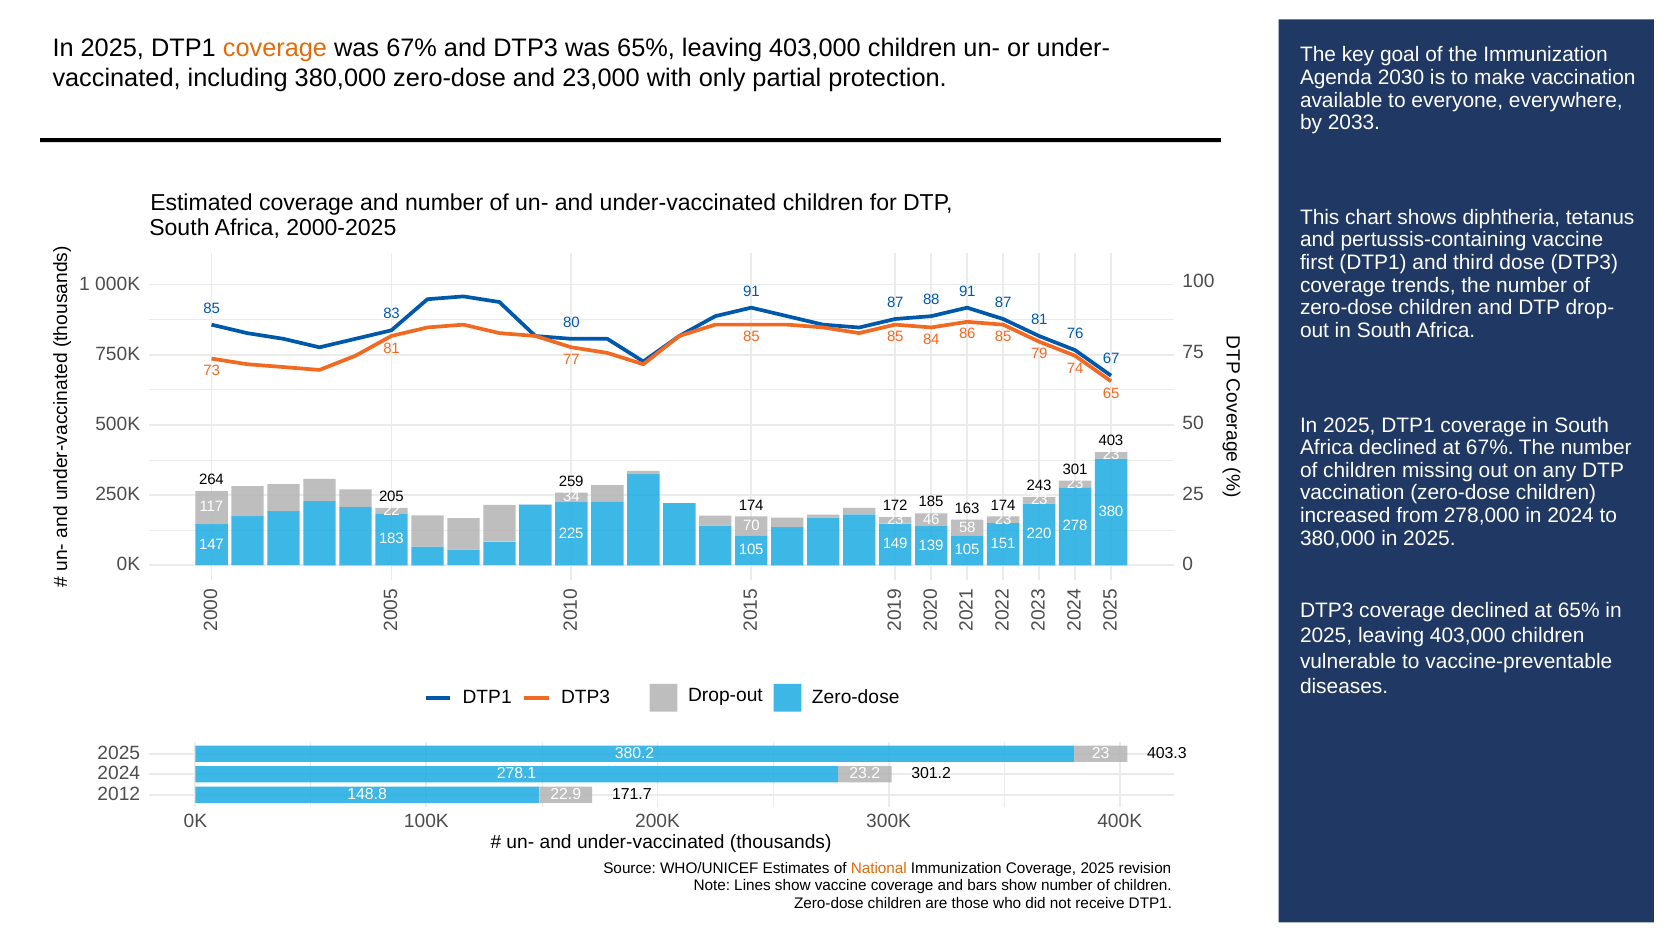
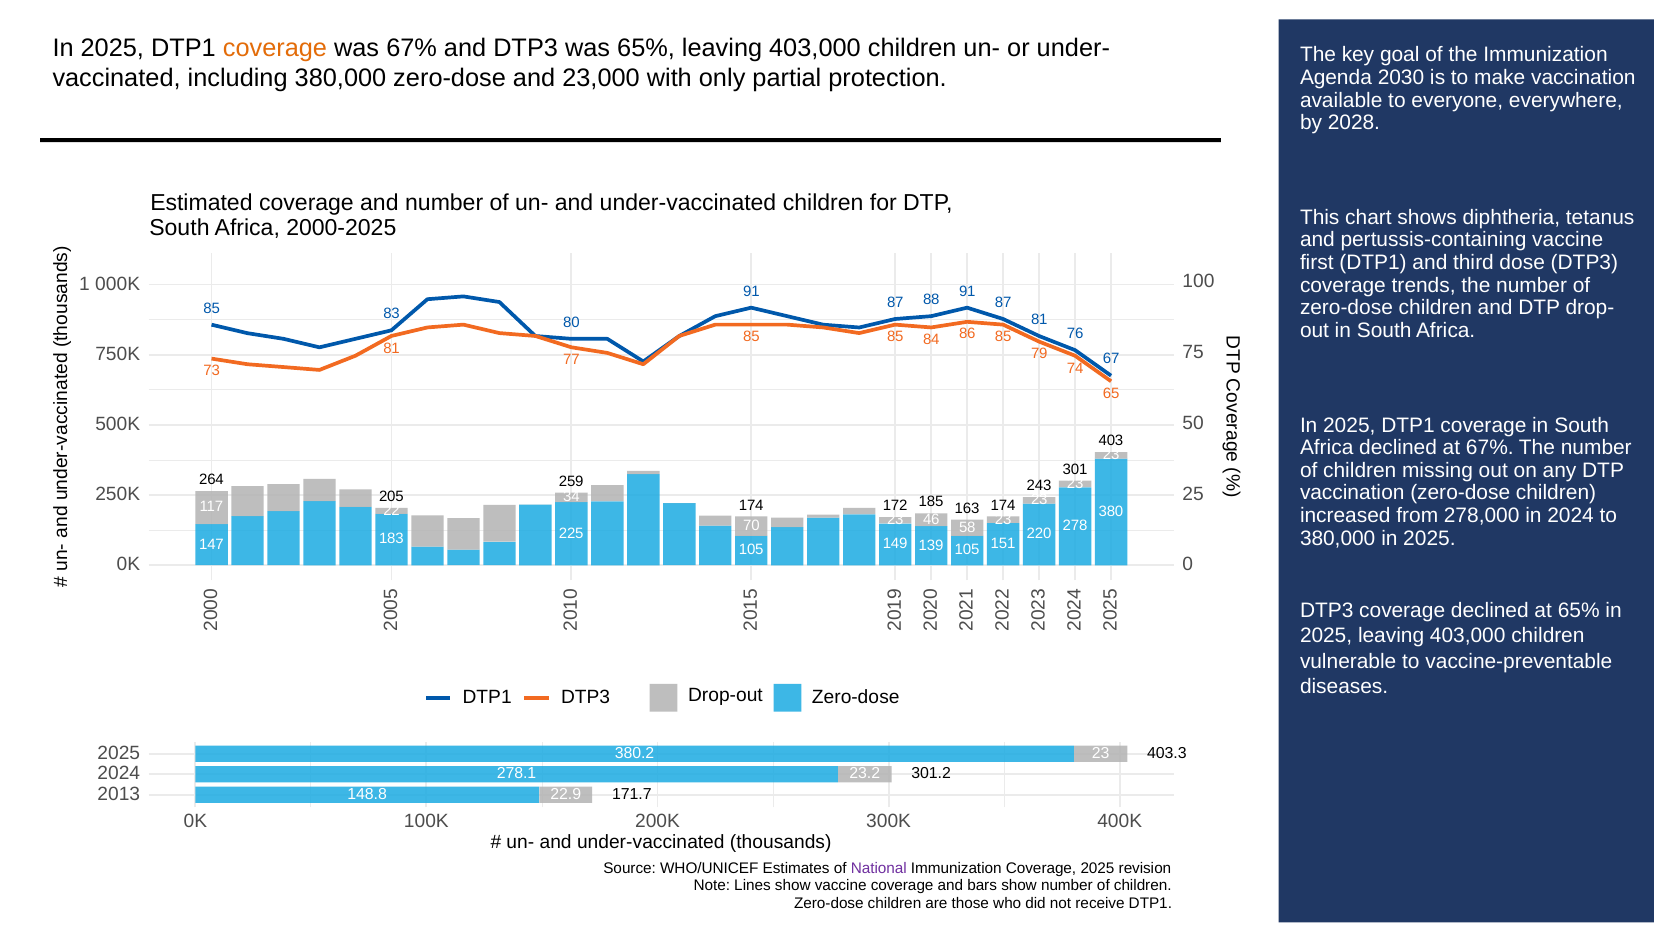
2033: 2033 -> 2028 (1354, 123)
2012: 2012 -> 2013 (119, 794)
National colour: orange -> purple (879, 869)
